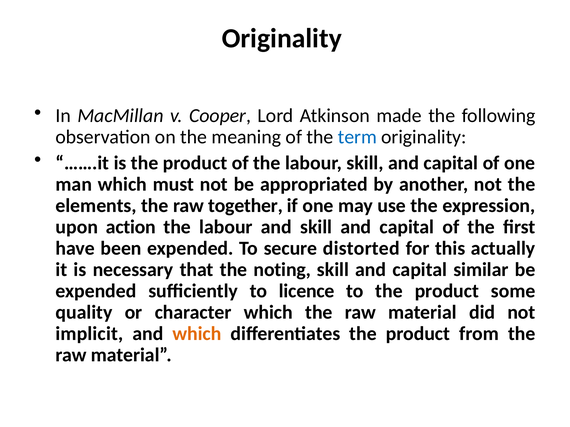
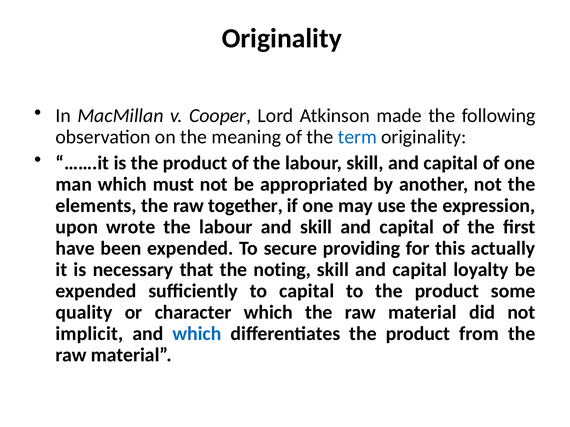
action: action -> wrote (131, 227)
distorted: distorted -> providing (361, 249)
similar: similar -> loyalty (481, 270)
to licence: licence -> capital (307, 291)
which colour: orange -> blue (197, 334)
